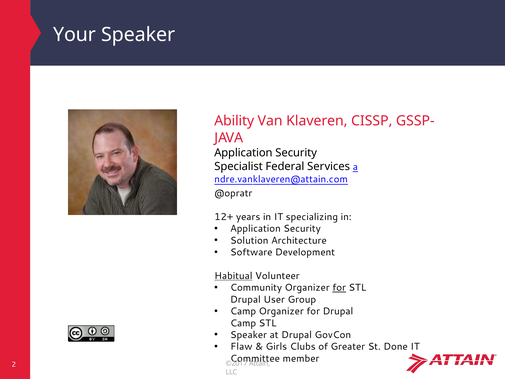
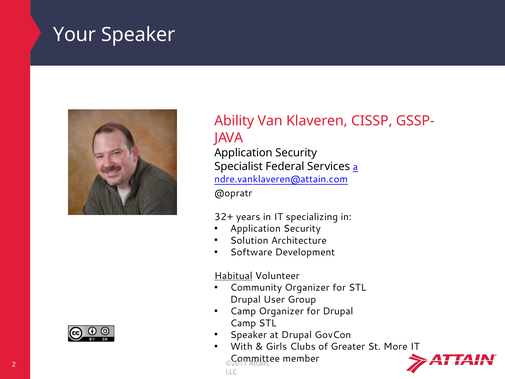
12+: 12+ -> 32+ (224, 217)
for underline: present -> none (339, 288)
Flaw: Flaw -> With (241, 346)
Done: Done -> More (396, 346)
